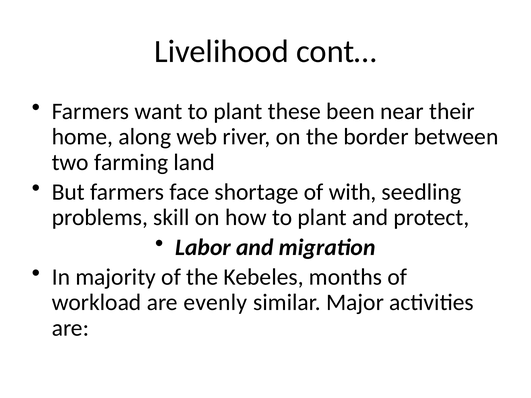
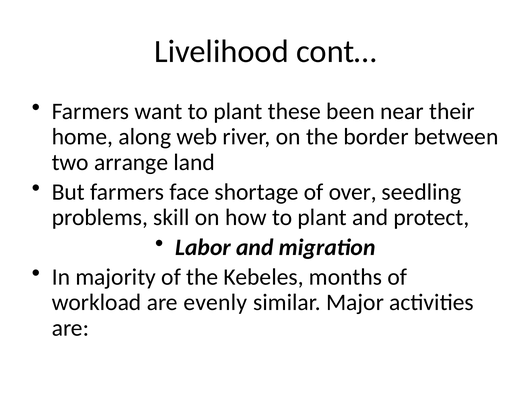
farming: farming -> arrange (131, 162)
with: with -> over (353, 192)
